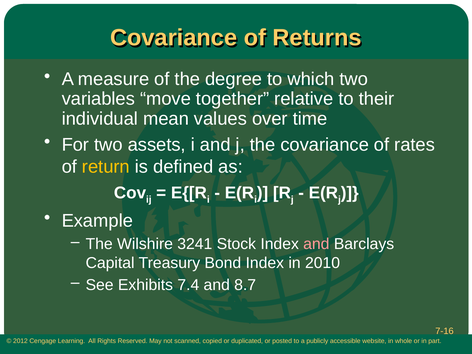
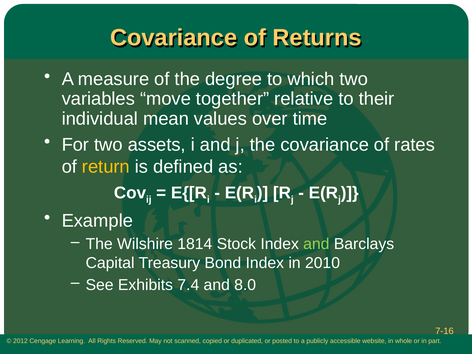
3241: 3241 -> 1814 (195, 244)
and colour: pink -> light green (316, 244)
8.7: 8.7 -> 8.0 (245, 285)
